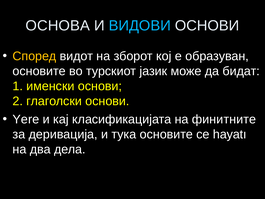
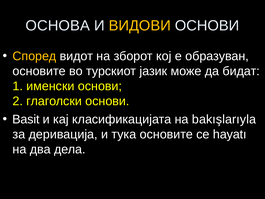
ВИДОВИ colour: light blue -> yellow (140, 26)
Yere: Yere -> Basit (26, 119)
финитните: финитните -> bakışlarıyla (224, 119)
